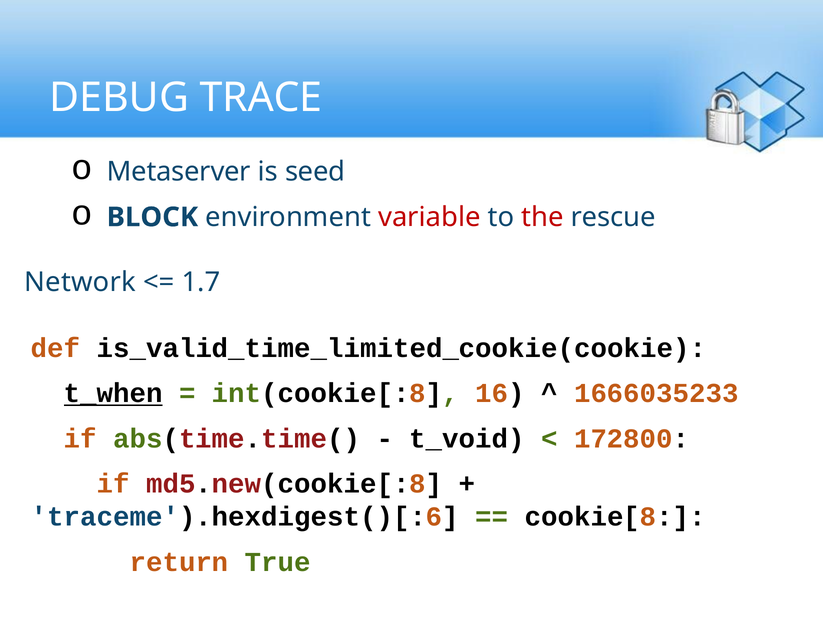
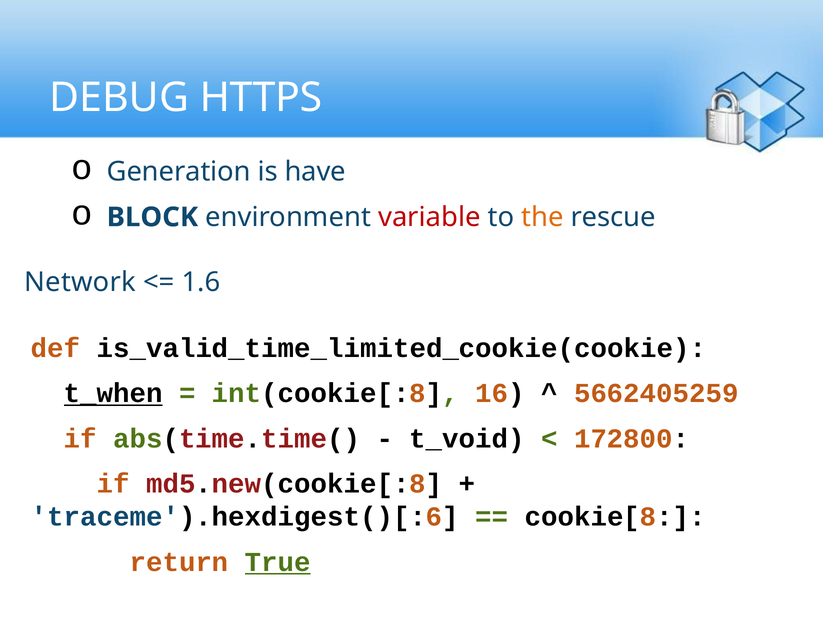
TRACE: TRACE -> HTTPS (261, 98)
Metaserver: Metaserver -> Generation (179, 172)
seed: seed -> have (315, 172)
the colour: red -> orange (543, 217)
1.7: 1.7 -> 1.6 (201, 282)
1666035233: 1666035233 -> 5662405259 (656, 393)
True underline: none -> present (278, 562)
